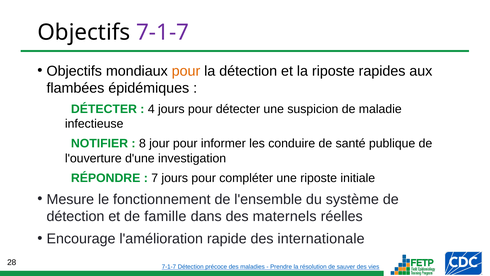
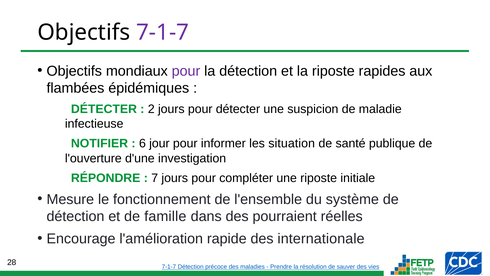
pour colour: orange -> purple (186, 71)
4: 4 -> 2 (151, 109)
8: 8 -> 6 (142, 143)
conduire: conduire -> situation (292, 143)
maternels: maternels -> pourraient (285, 216)
